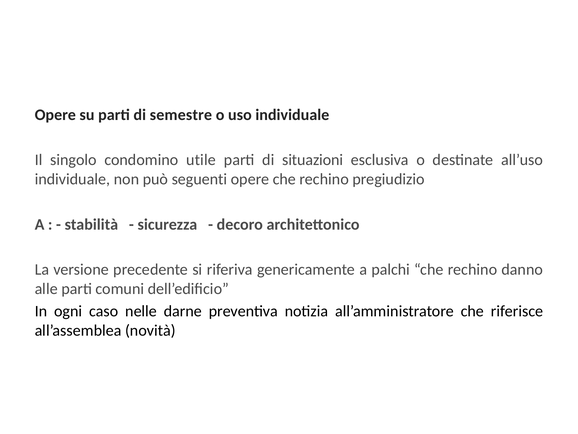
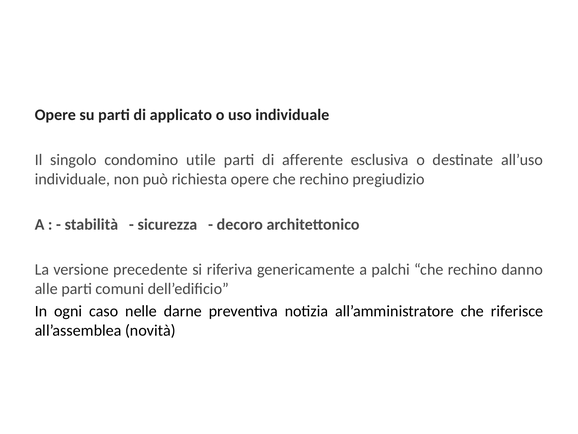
semestre: semestre -> applicato (181, 115)
situazioni: situazioni -> afferente (313, 160)
seguenti: seguenti -> richiesta (199, 179)
